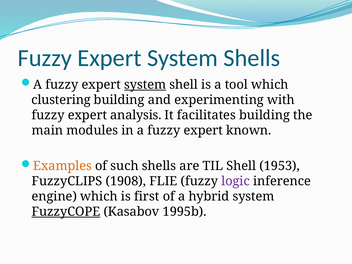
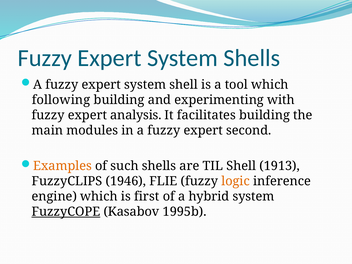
system underline: present -> none (145, 85)
clustering: clustering -> following (61, 100)
known: known -> second (249, 130)
1953: 1953 -> 1913 (280, 166)
1908: 1908 -> 1946 (126, 181)
logic colour: purple -> orange (236, 181)
